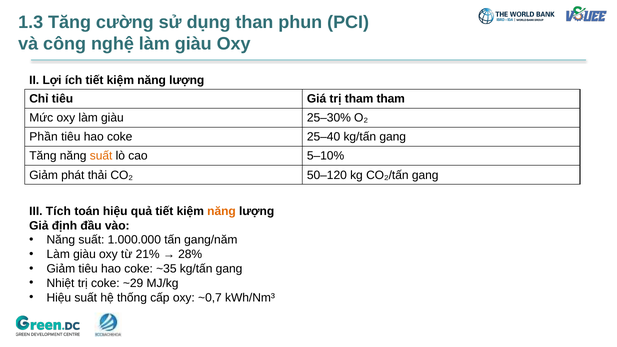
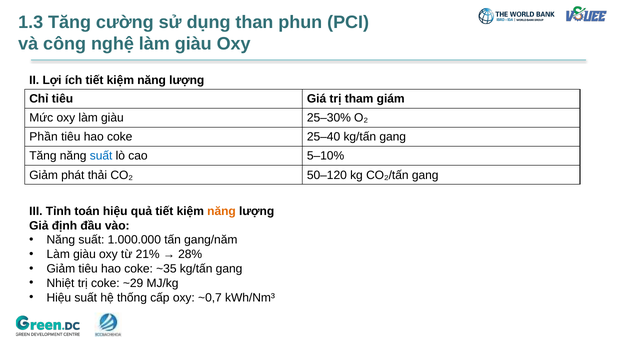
tham tham: tham -> giám (391, 99)
suất colour: orange -> blue (101, 156)
Tích: Tích -> Tỉnh (58, 211)
